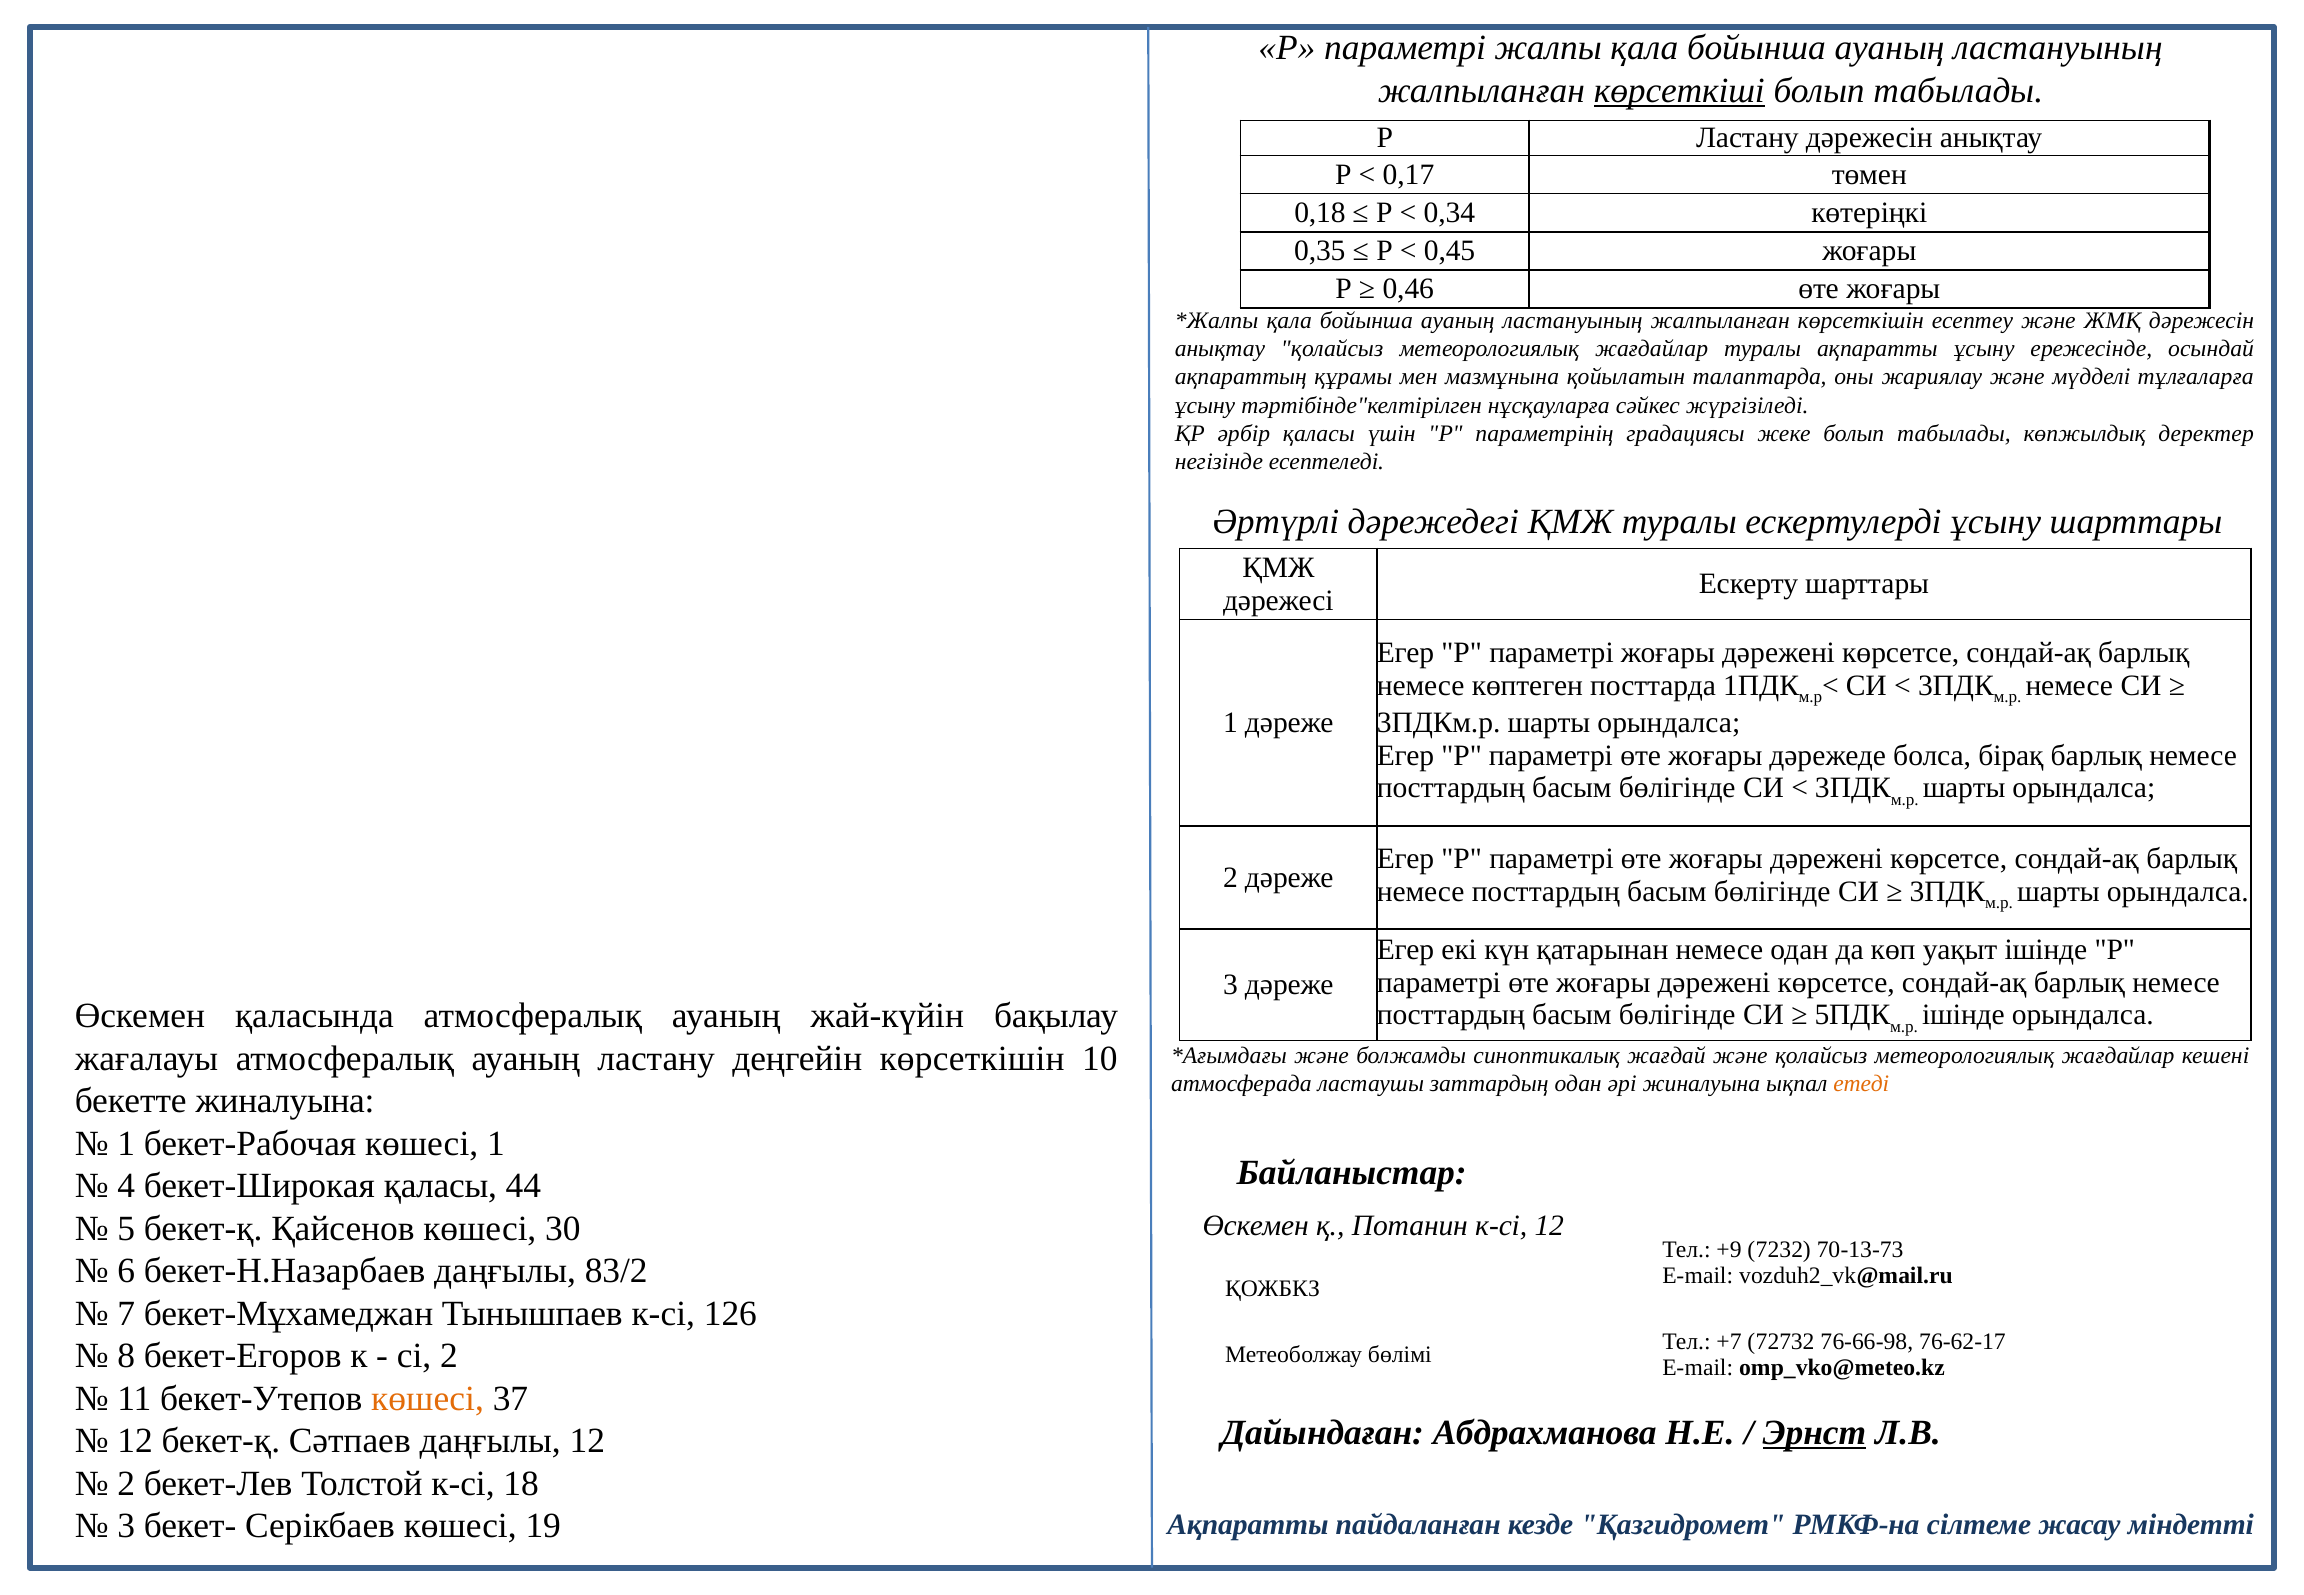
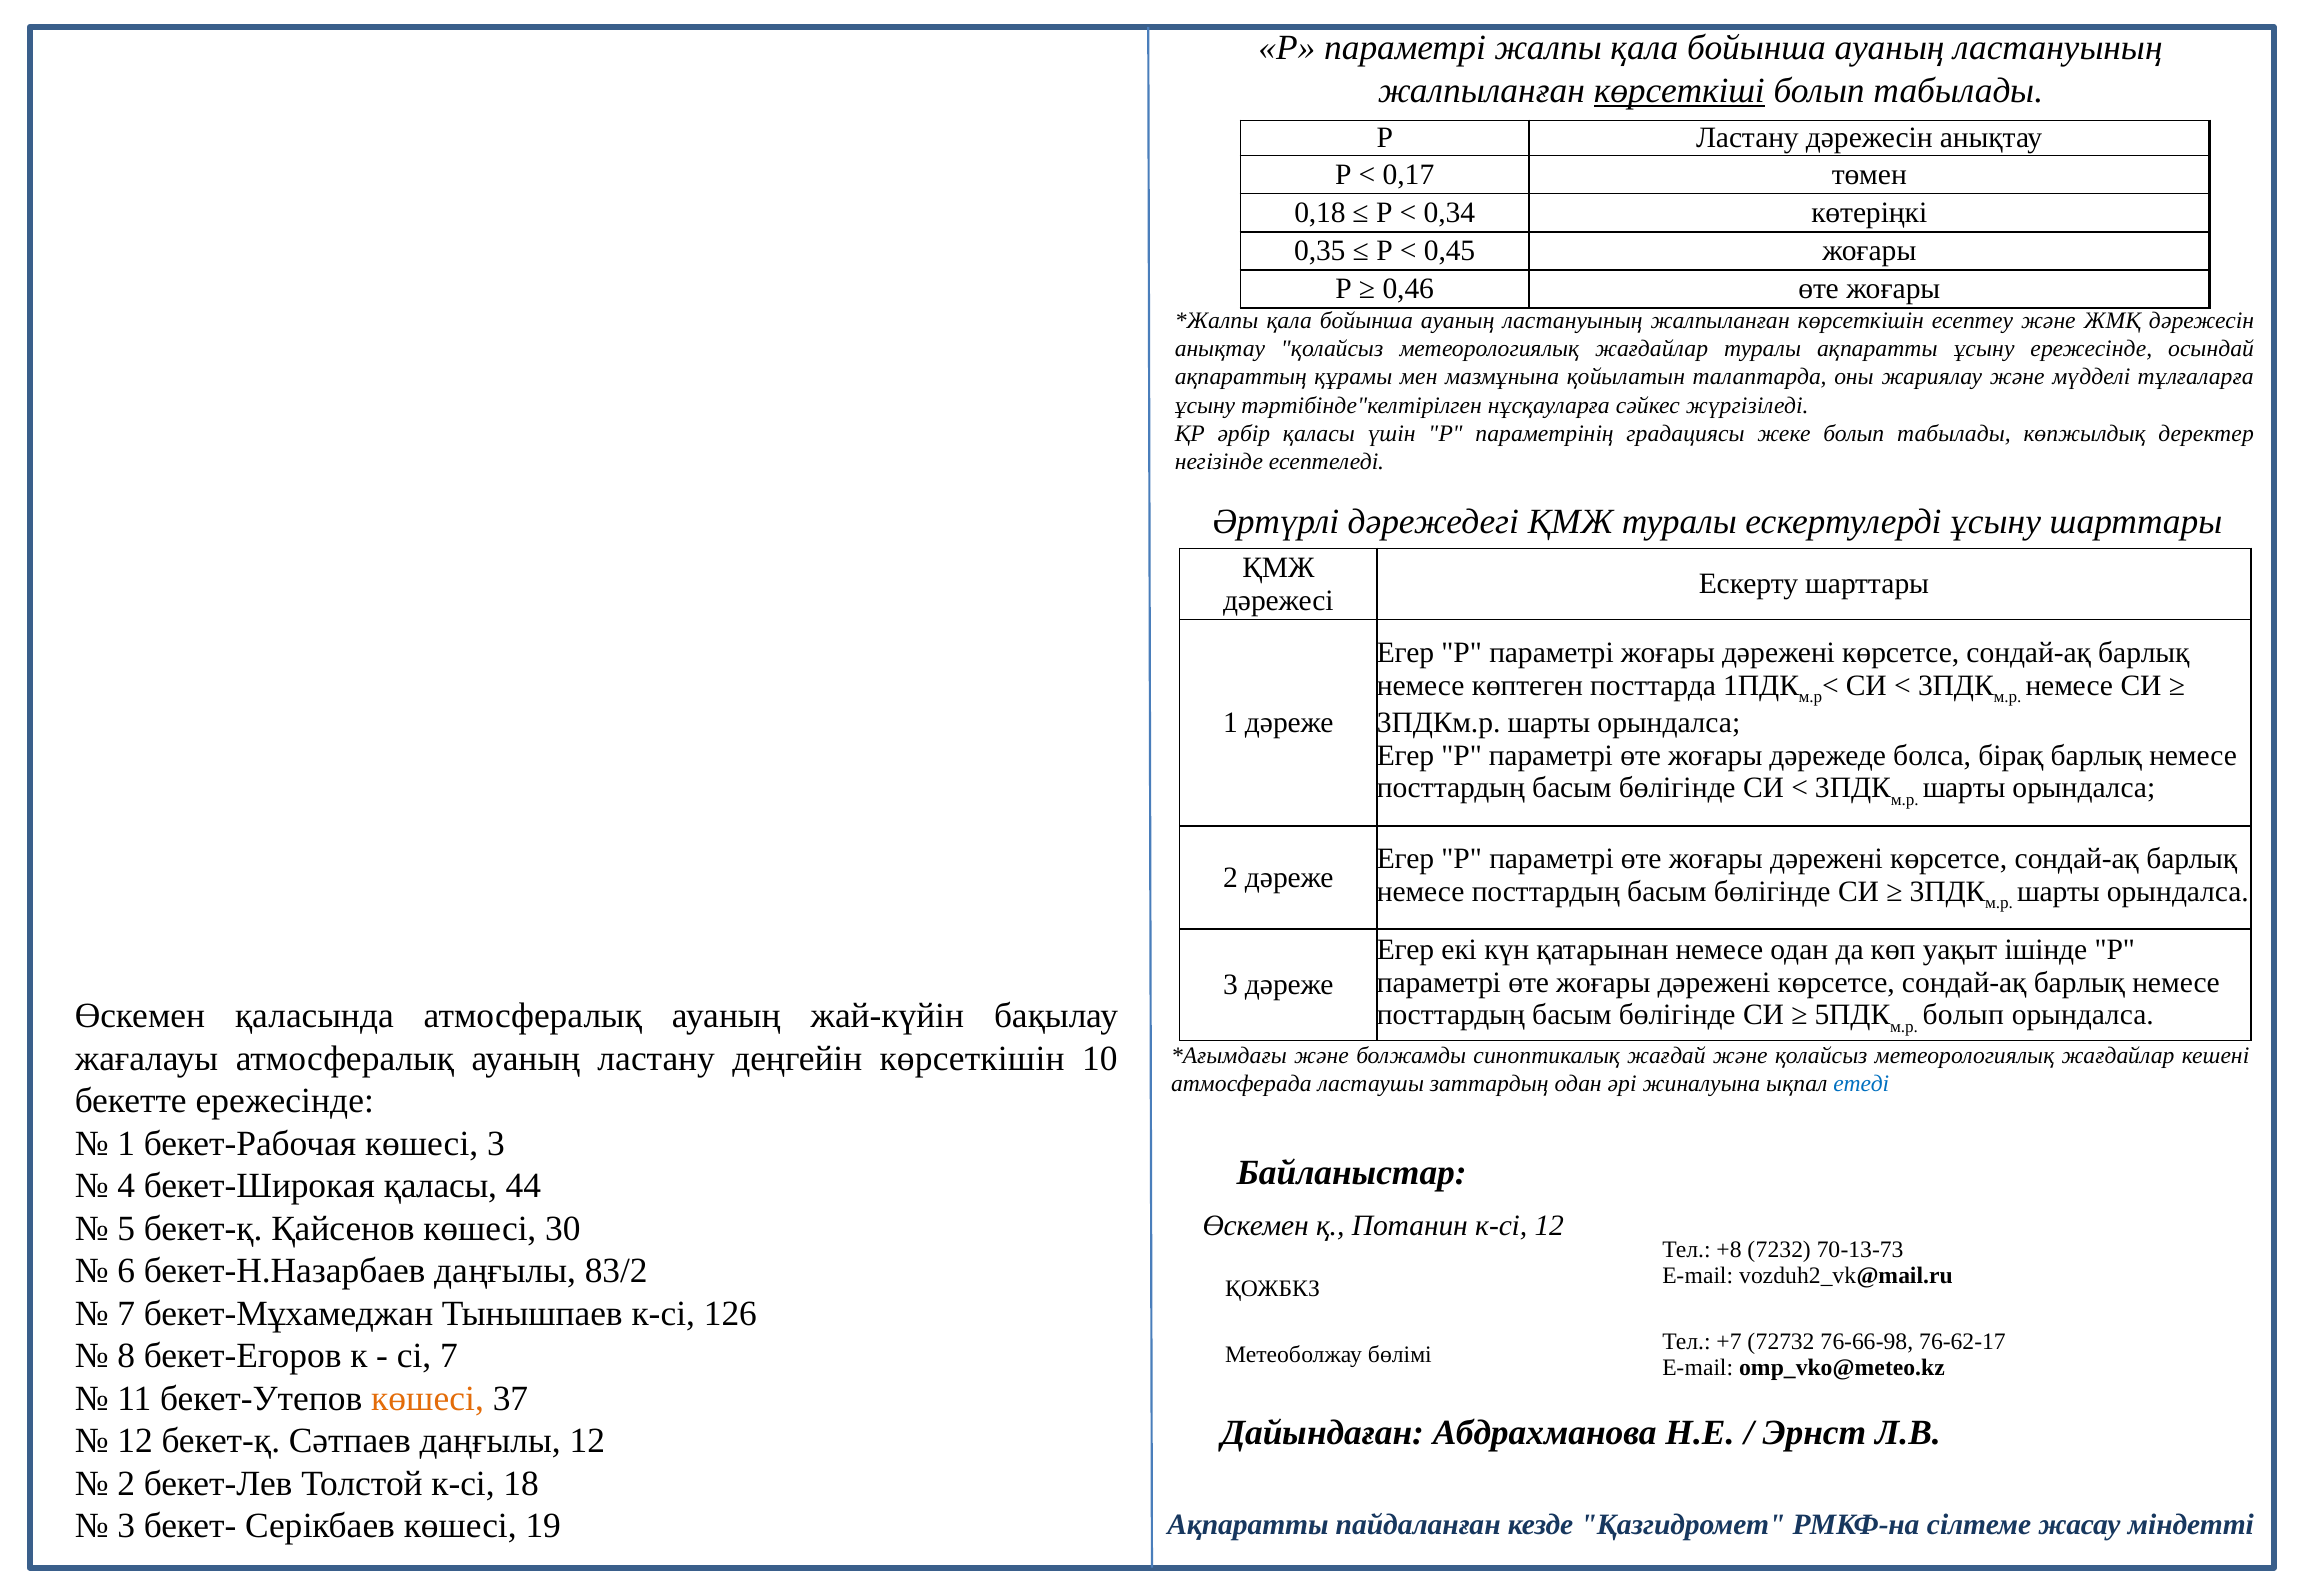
ішінде: ішінде -> болып (1963, 1015)
етеді colour: orange -> blue (1861, 1084)
бекетте жиналуына: жиналуына -> ережесінде (285, 1101)
көшесі 1: 1 -> 3 (496, 1143)
+9: +9 -> +8 (1729, 1249)
сі 2: 2 -> 7 (449, 1356)
Эрнст underline: present -> none (1814, 1433)
